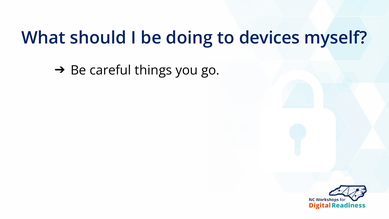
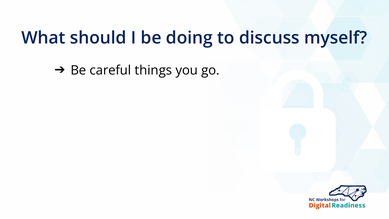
devices: devices -> discuss (269, 38)
